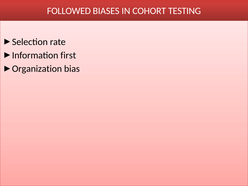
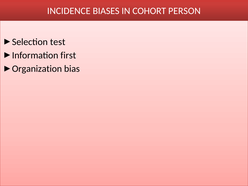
FOLLOWED: FOLLOWED -> INCIDENCE (69, 11)
TESTING: TESTING -> PERSON (184, 11)
rate: rate -> test (58, 42)
